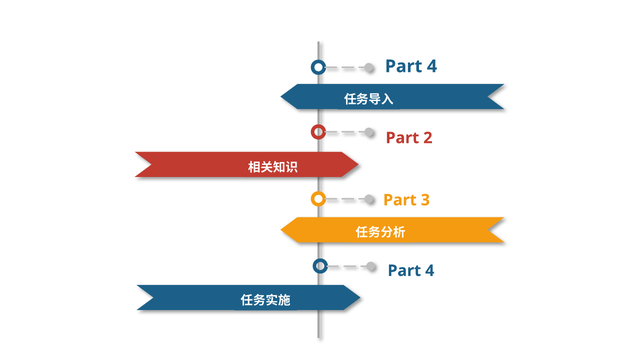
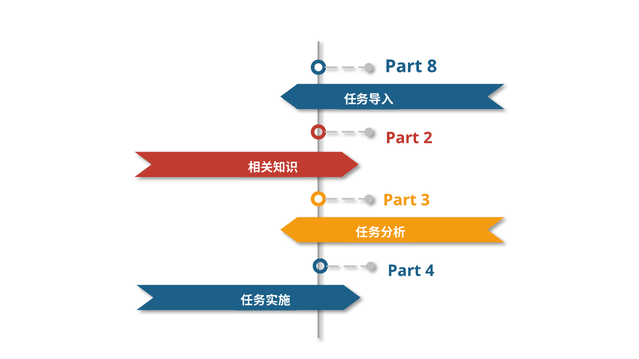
4: 4 -> 8 (432, 66)
